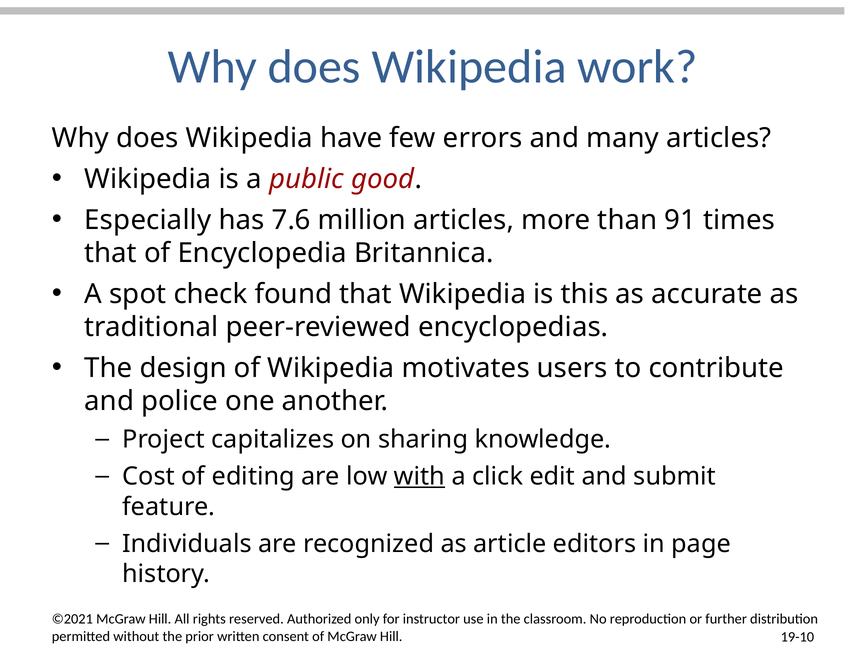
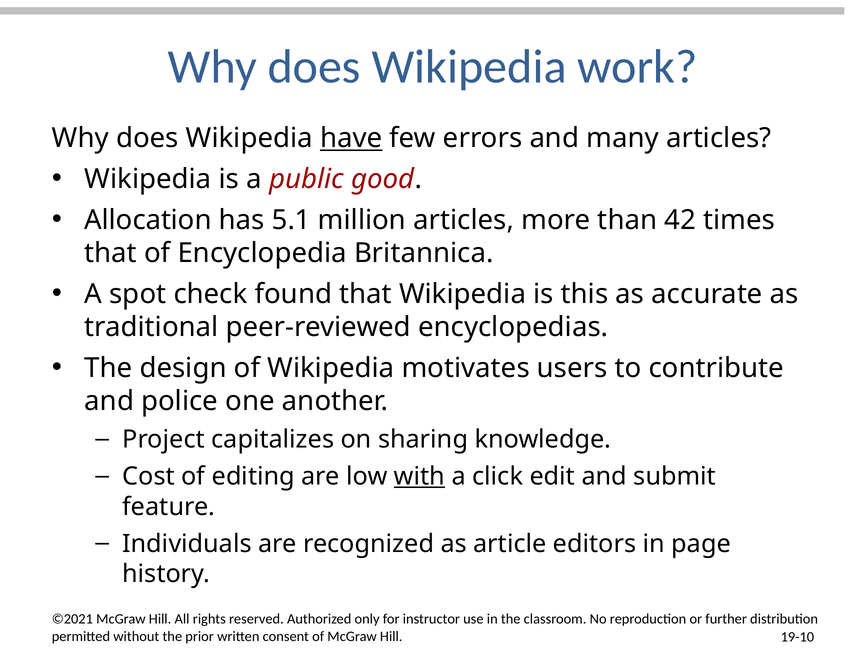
have underline: none -> present (351, 138)
Especially: Especially -> Allocation (148, 220)
7.6: 7.6 -> 5.1 (291, 220)
91: 91 -> 42 (680, 220)
